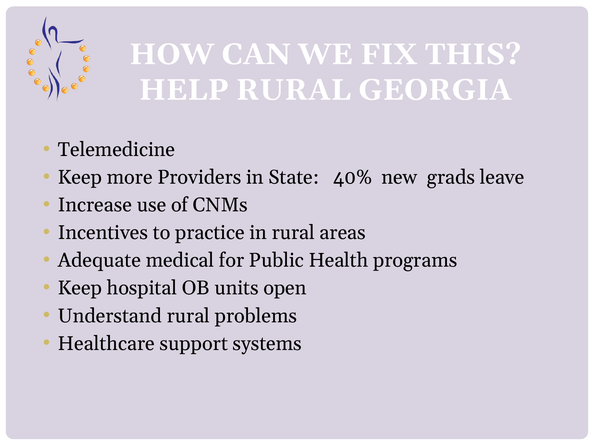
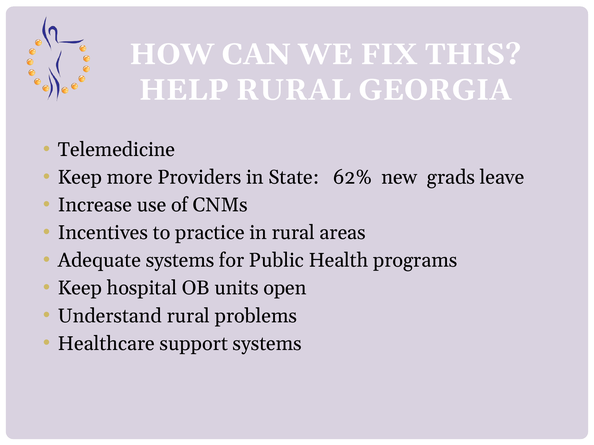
40%: 40% -> 62% (353, 178)
Adequate medical: medical -> systems (180, 261)
